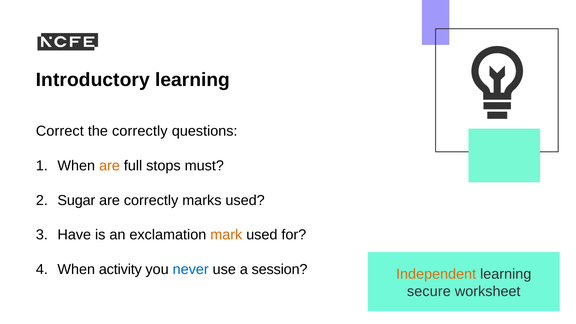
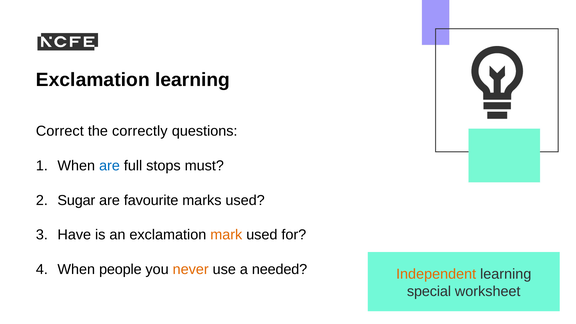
Introductory: Introductory -> Exclamation (93, 80)
are colour: orange -> blue (109, 166)
are correctly: correctly -> favourite (151, 200)
activity: activity -> people (120, 269)
never colour: blue -> orange (191, 269)
session: session -> needed (280, 269)
secure: secure -> special (429, 291)
